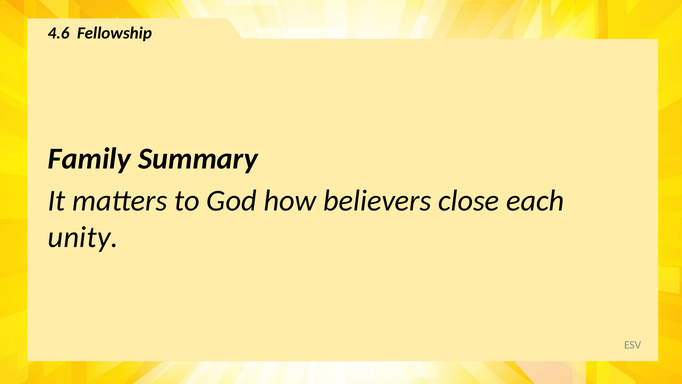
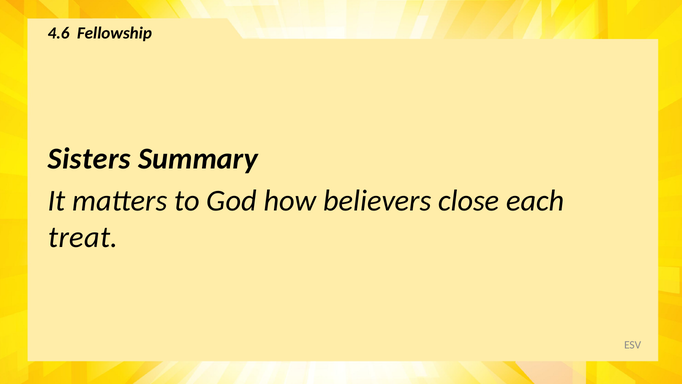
Family: Family -> Sisters (89, 159)
unity: unity -> treat (83, 238)
